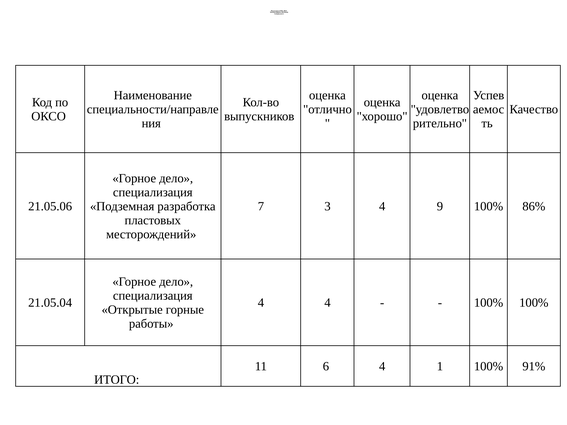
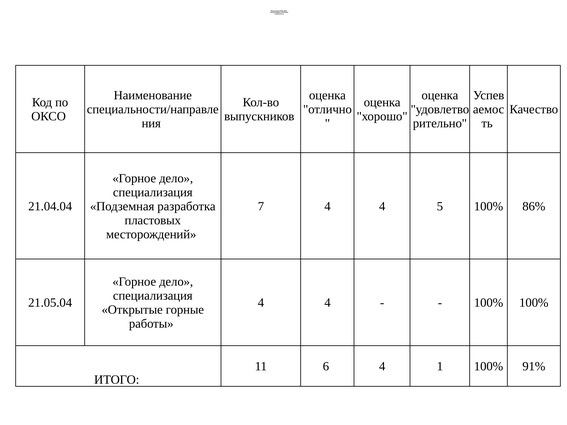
21.05.06: 21.05.06 -> 21.04.04 (50, 206)
7 3: 3 -> 4 (327, 206)
9: 9 -> 5 (440, 206)
